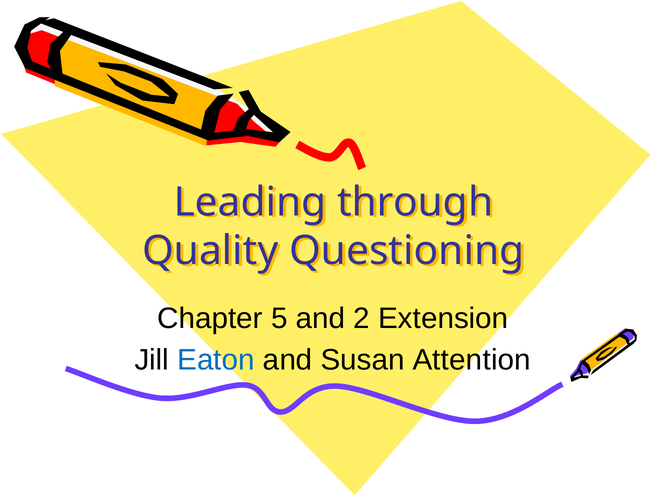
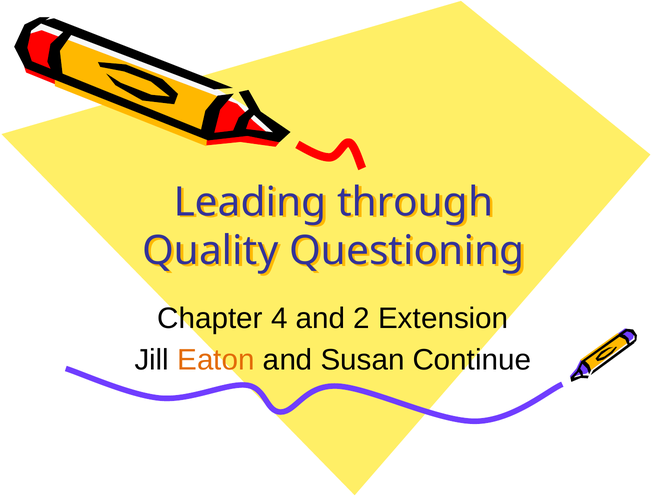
5: 5 -> 4 (279, 319)
Eaton colour: blue -> orange (216, 360)
Attention: Attention -> Continue (472, 360)
